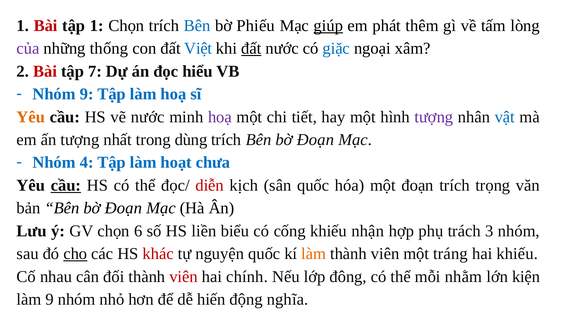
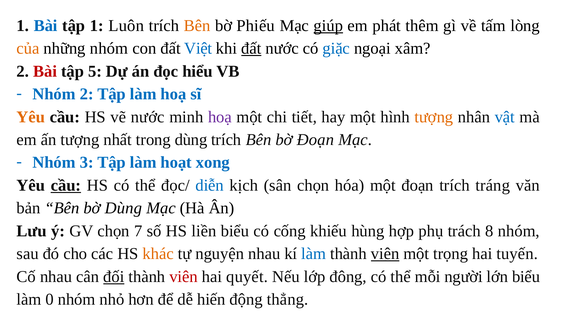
Bài colour: red -> blue (46, 26)
1 Chọn: Chọn -> Luôn (126, 26)
Bên colour: blue -> orange (197, 26)
của colour: purple -> orange (28, 48)
những thống: thống -> nhóm (109, 48)
7: 7 -> 5 (95, 71)
Nhóm 9: 9 -> 2 (87, 94)
tượng colour: purple -> orange (434, 117)
4: 4 -> 3 (87, 162)
chưa: chưa -> xong (213, 162)
diễn colour: red -> blue (210, 185)
sân quốc: quốc -> chọn (313, 185)
trọng: trọng -> tráng (493, 185)
bản Bên bờ Đoạn: Đoạn -> Dùng (123, 208)
6: 6 -> 7 (138, 231)
nhận: nhận -> hùng (368, 231)
3: 3 -> 8 (489, 231)
cho underline: present -> none (75, 254)
khác colour: red -> orange (158, 254)
nguyện quốc: quốc -> nhau (264, 254)
làm colour: orange -> blue (314, 254)
viên underline: none -> present (385, 254)
tráng: tráng -> trọng (451, 254)
hai khiếu: khiếu -> tuyến (517, 254)
đối underline: none -> present (114, 277)
chính: chính -> quyết (247, 277)
nhằm: nhằm -> người (464, 277)
lớn kiện: kiện -> biểu (526, 277)
làm 9: 9 -> 0 (50, 299)
nghĩa: nghĩa -> thẳng (288, 299)
